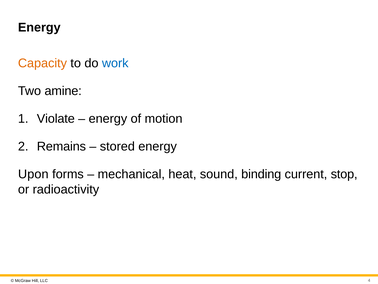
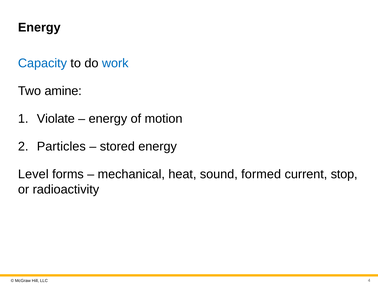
Capacity colour: orange -> blue (42, 63)
Remains: Remains -> Particles (61, 146)
Upon: Upon -> Level (33, 174)
binding: binding -> formed (261, 174)
